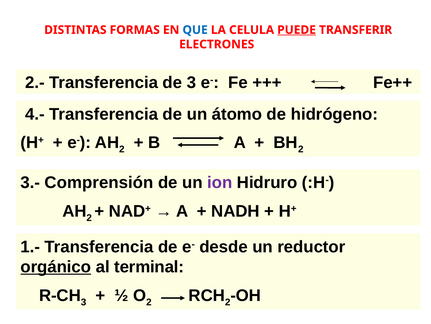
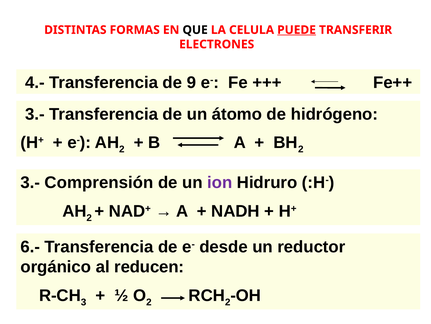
QUE colour: blue -> black (195, 30)
2.-: 2.- -> 4.- (35, 83)
de 3: 3 -> 9 (191, 83)
4.-: 4.- -> 3.- (35, 114)
1.-: 1.- -> 6.- (30, 246)
orgánico underline: present -> none (56, 266)
terminal: terminal -> reducen (149, 266)
